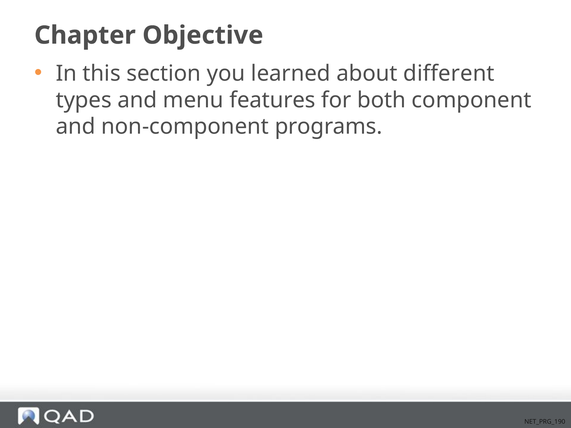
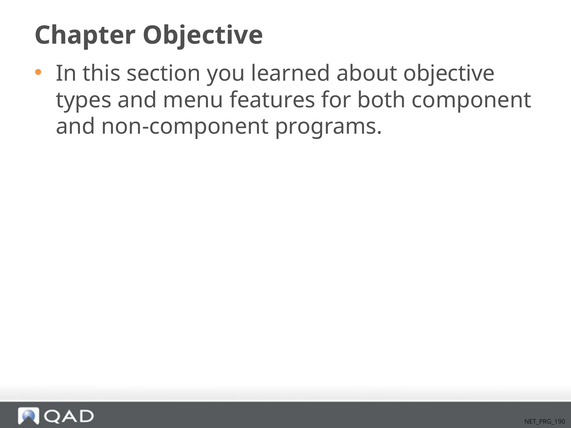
about different: different -> objective (449, 73)
